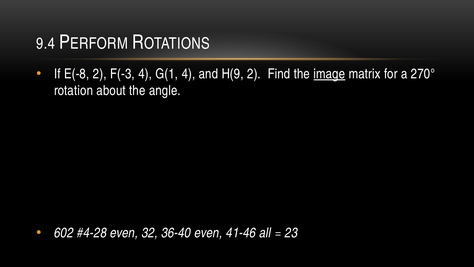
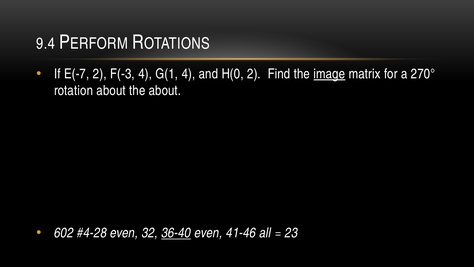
E(-8: E(-8 -> E(-7 (77, 74)
H(9: H(9 -> H(0 (233, 74)
the angle: angle -> about (165, 90)
36-40 underline: none -> present (176, 233)
